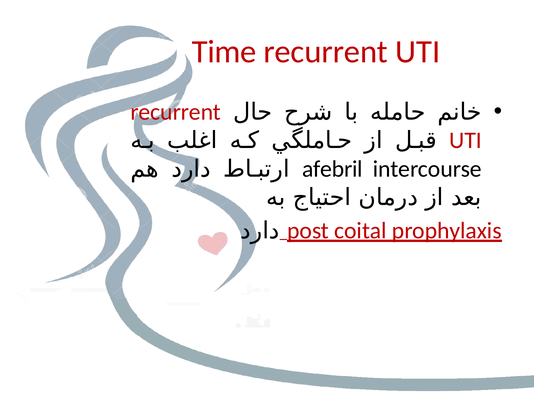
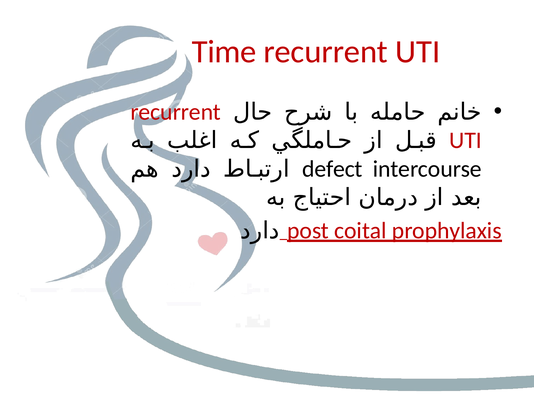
afebril: afebril -> defect (332, 169)
